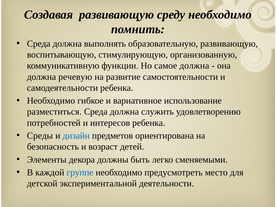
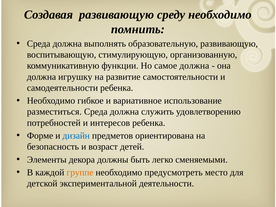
речевую: речевую -> игрушку (75, 77)
Среды: Среды -> Форме (40, 136)
группе colour: blue -> orange (80, 172)
